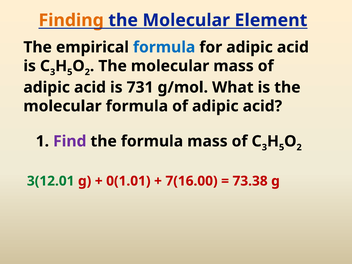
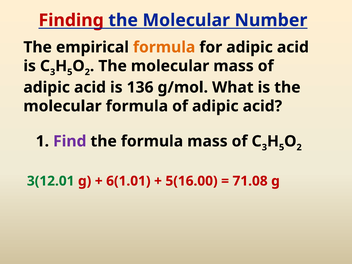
Finding colour: orange -> red (71, 20)
Element: Element -> Number (271, 20)
formula colour: blue -> orange (164, 47)
731: 731 -> 136 (140, 87)
0(1.01: 0(1.01 -> 6(1.01 (128, 181)
7(16.00: 7(16.00 -> 5(16.00 (192, 181)
73.38: 73.38 -> 71.08 (250, 181)
